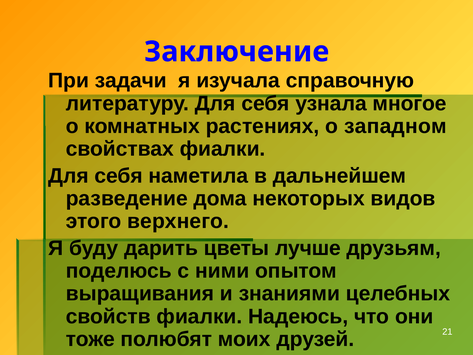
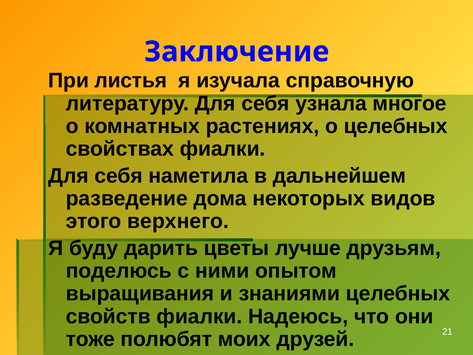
задачи: задачи -> листья (131, 81)
о западном: западном -> целебных (396, 126)
